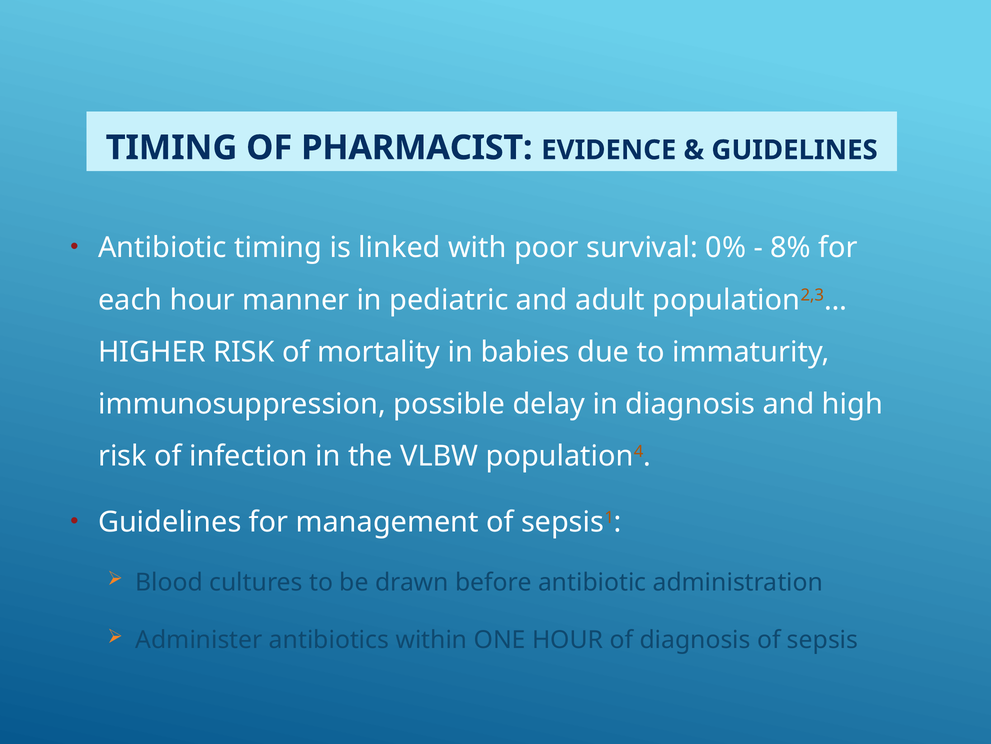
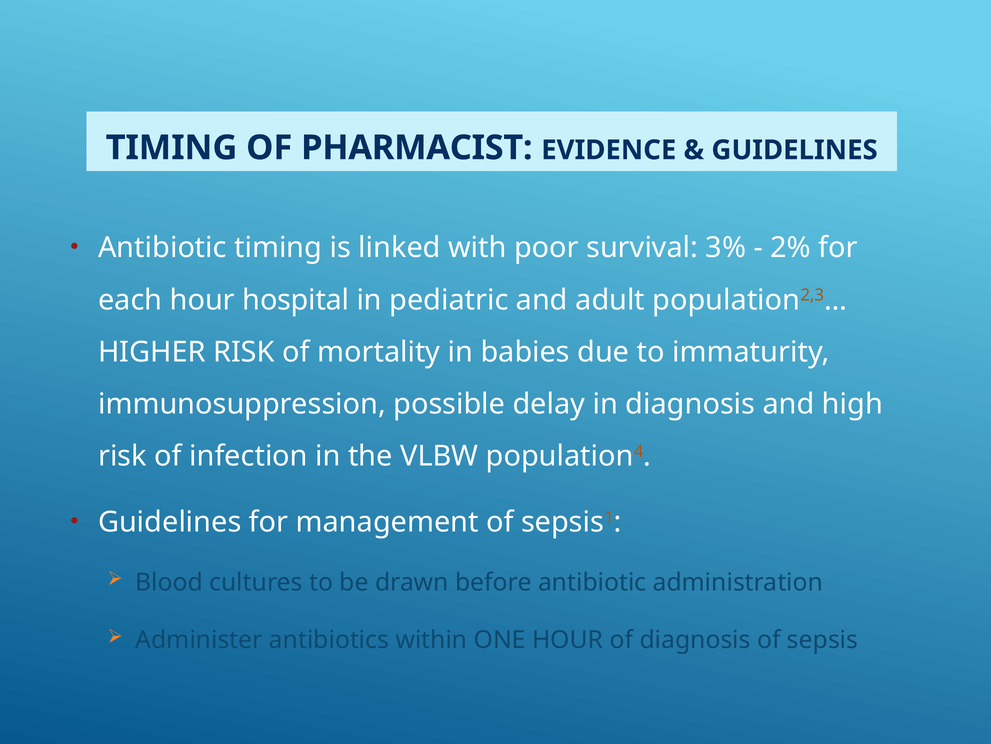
0%: 0% -> 3% (726, 248)
8%: 8% -> 2% (791, 248)
manner: manner -> hospital (296, 300)
